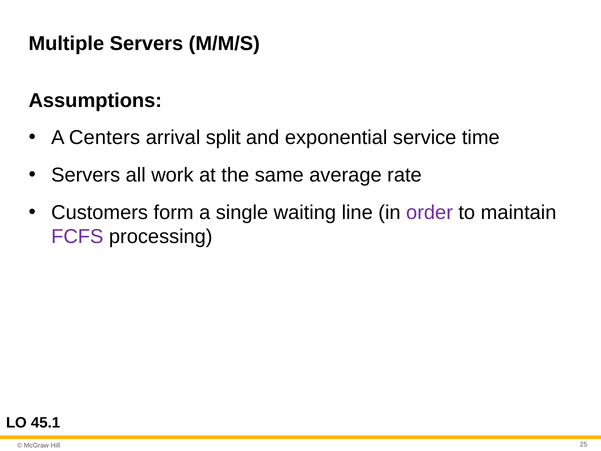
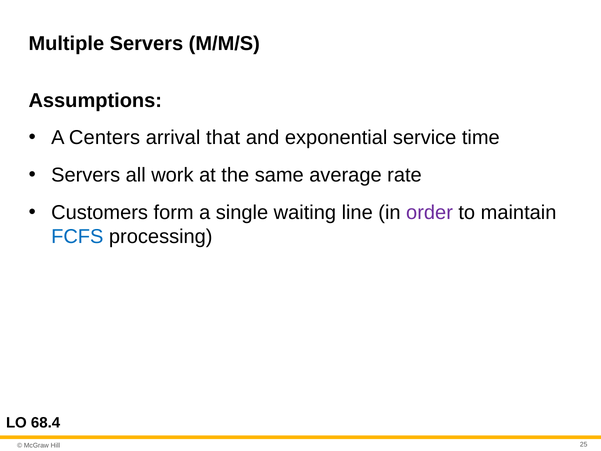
split: split -> that (223, 138)
FCFS colour: purple -> blue (77, 237)
45.1: 45.1 -> 68.4 (46, 423)
